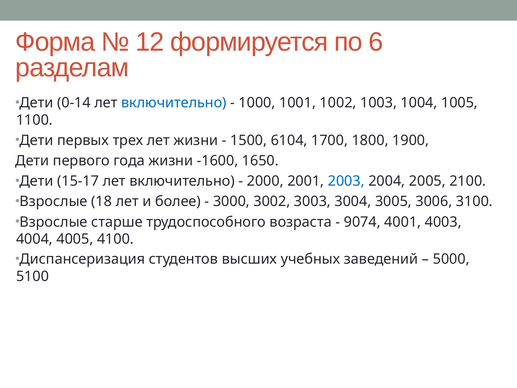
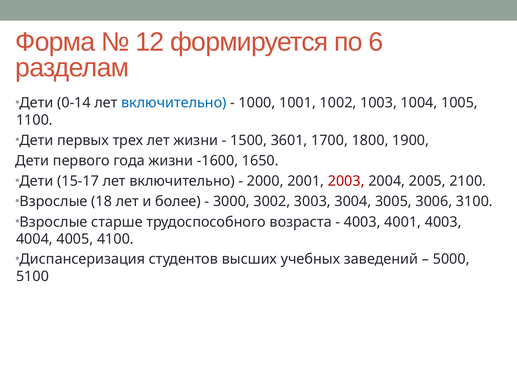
6104: 6104 -> 3601 (289, 140)
2003 colour: blue -> red (346, 181)
9074: 9074 -> 4003 (362, 222)
